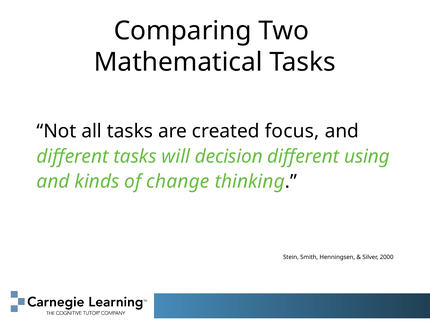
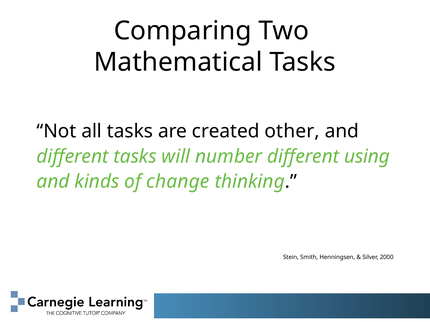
focus: focus -> other (292, 131)
decision: decision -> number (229, 157)
